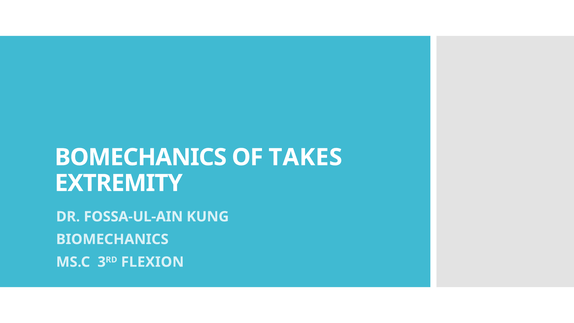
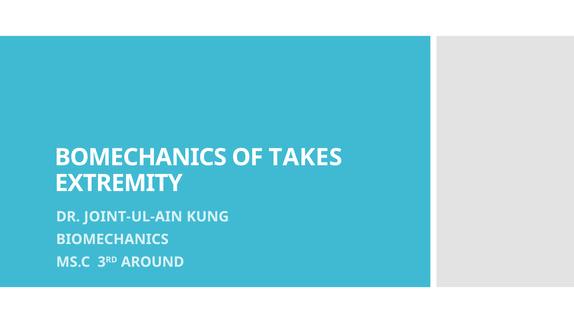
FOSSA-UL-AIN: FOSSA-UL-AIN -> JOINT-UL-AIN (133, 217)
FLEXION: FLEXION -> AROUND (153, 262)
